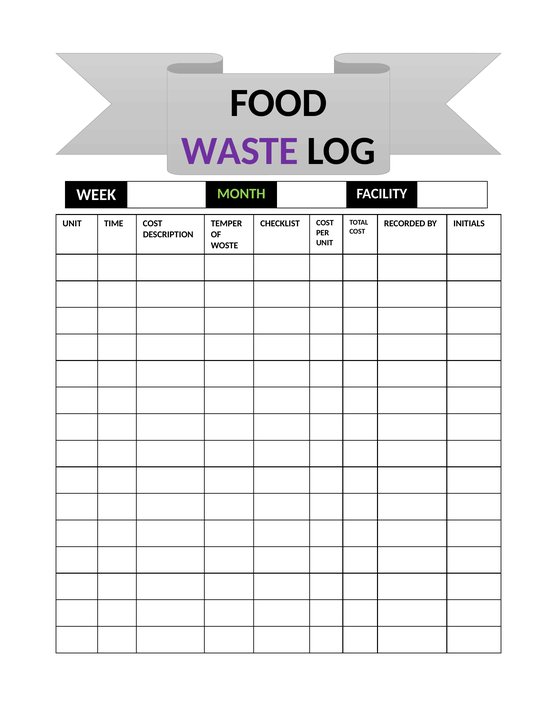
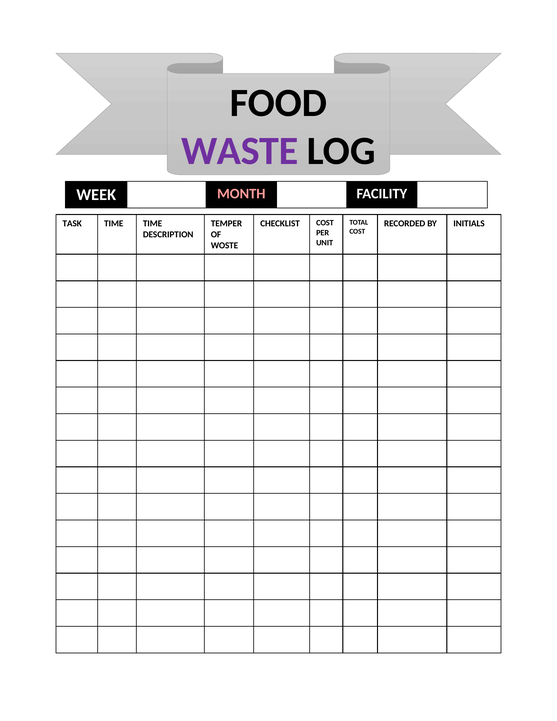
MONTH colour: light green -> pink (241, 194)
UNIT: UNIT -> TASK (72, 223)
TIME COST: COST -> TIME (153, 223)
